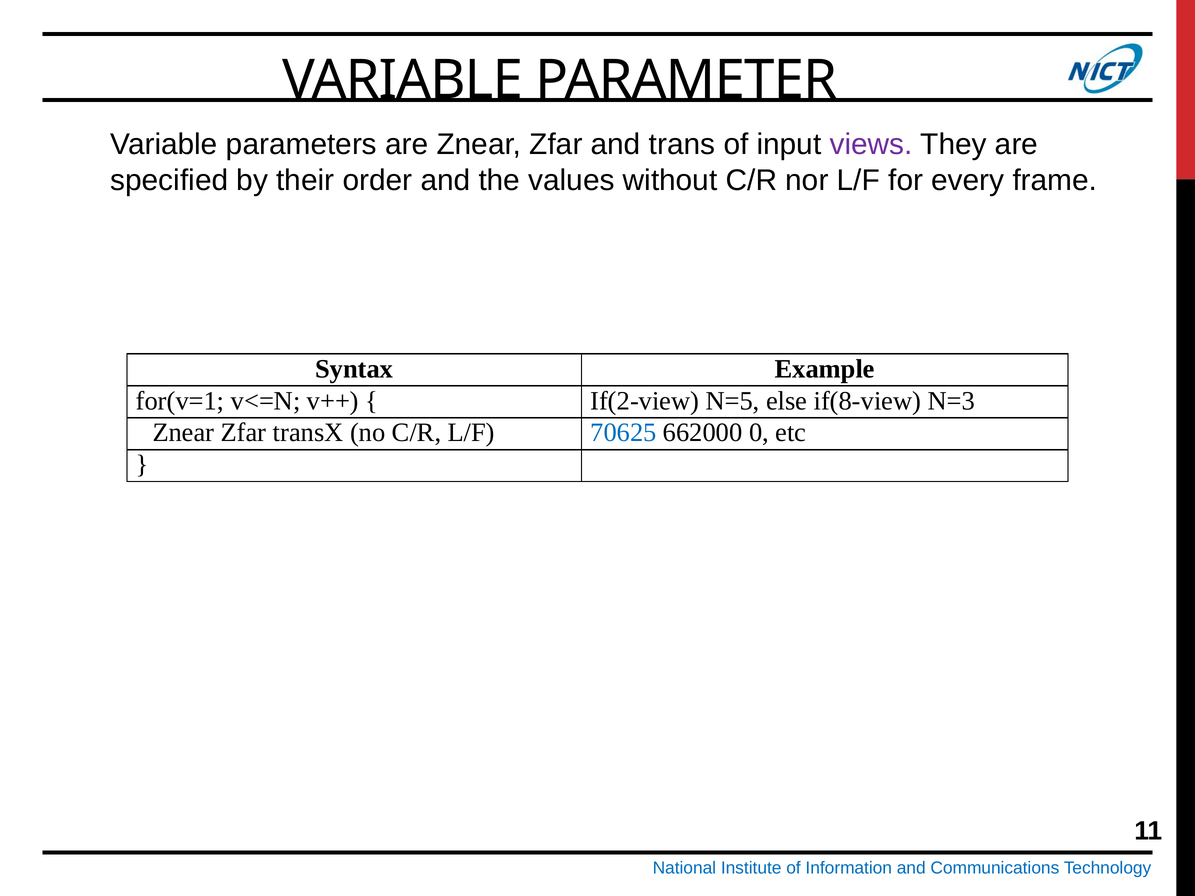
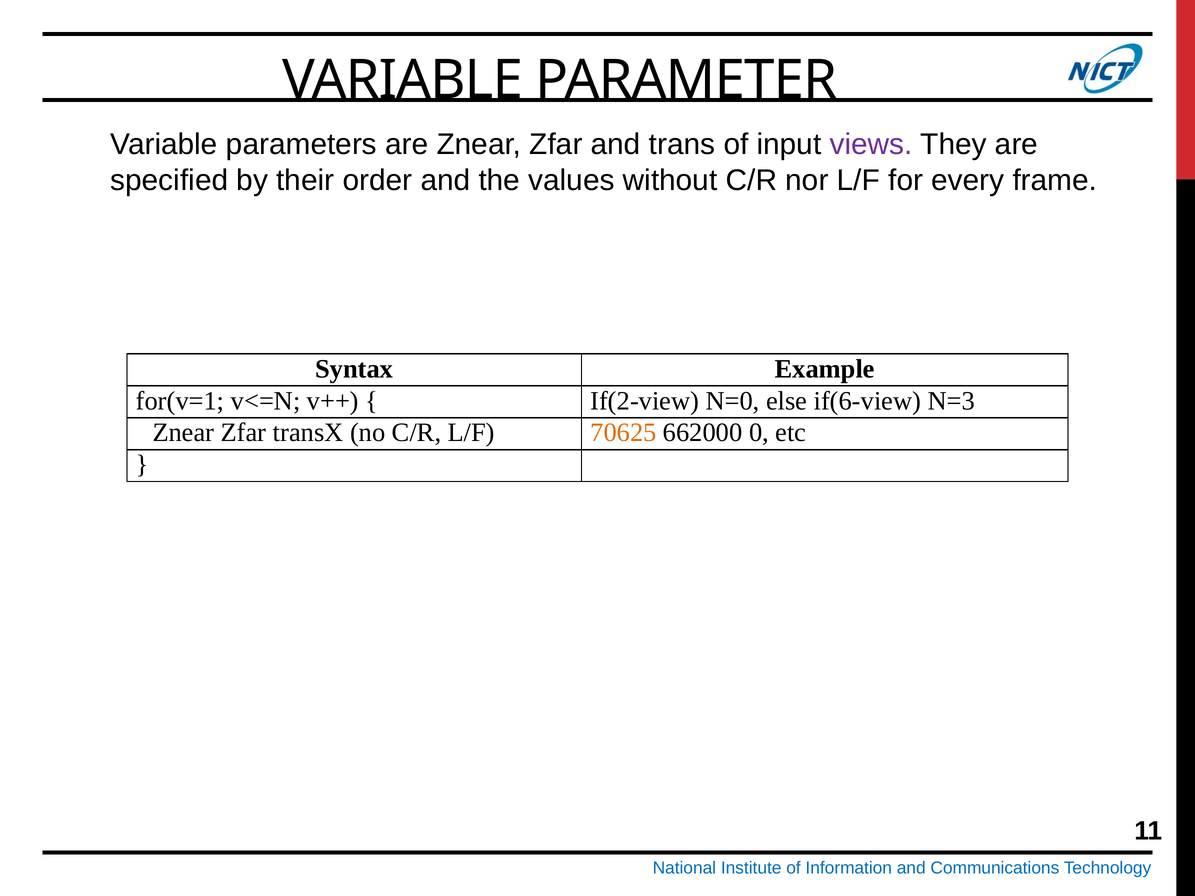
N=5: N=5 -> N=0 (733, 401)
if(8-view: if(8-view -> if(6-view (867, 401)
70625 colour: blue -> orange (624, 433)
